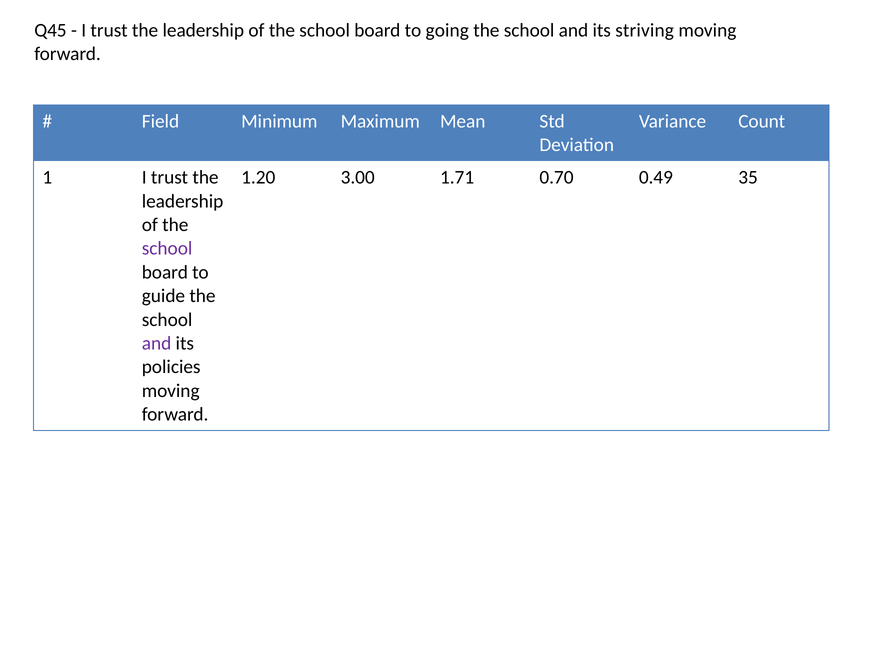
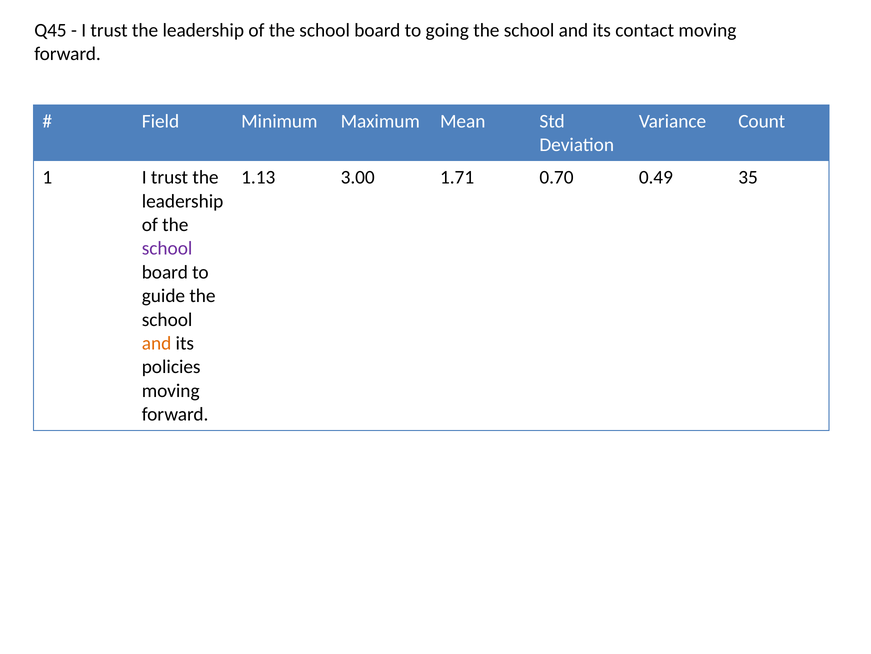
striving: striving -> contact (645, 31)
1.20: 1.20 -> 1.13 (258, 177)
and colour: purple -> orange (157, 343)
